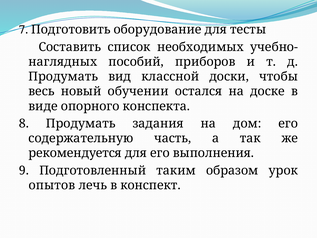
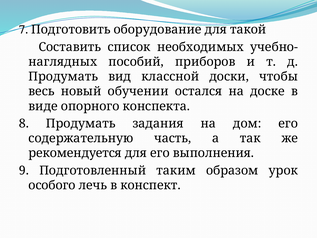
тесты: тесты -> такой (248, 30)
опытов: опытов -> особого (52, 185)
